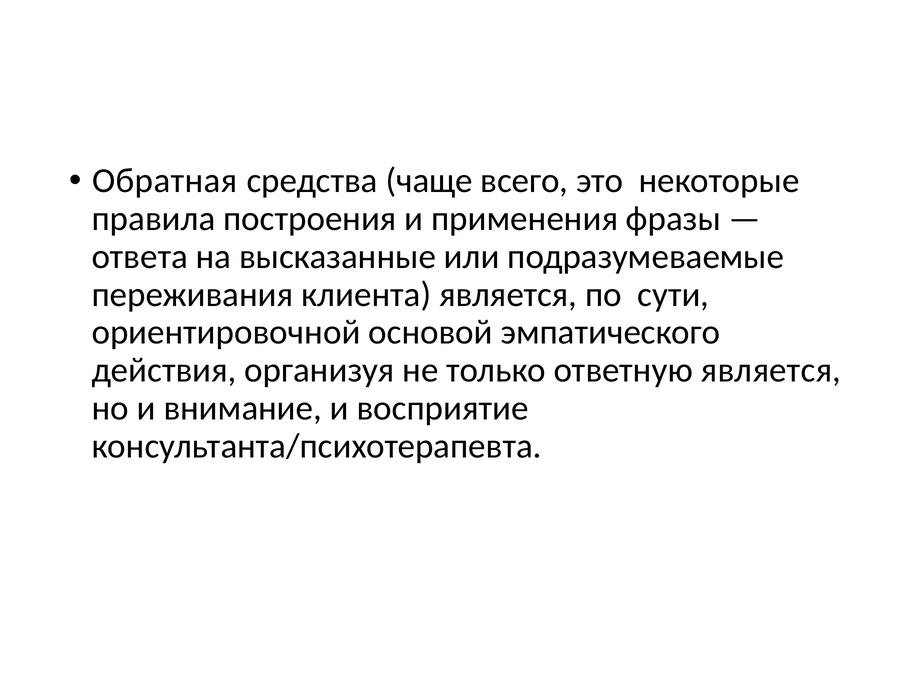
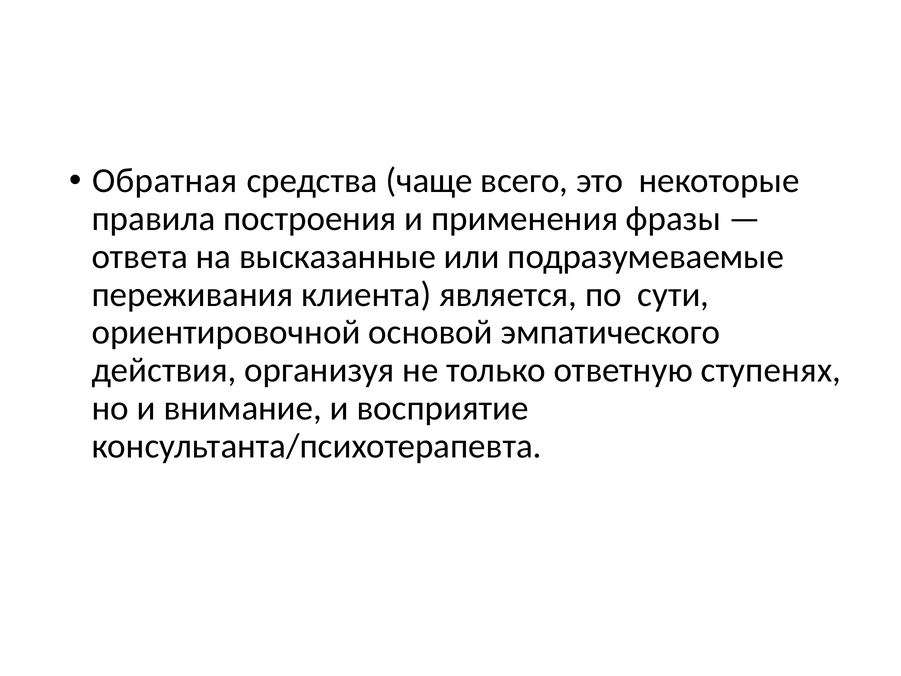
ответную является: является -> ступенях (771, 370)
